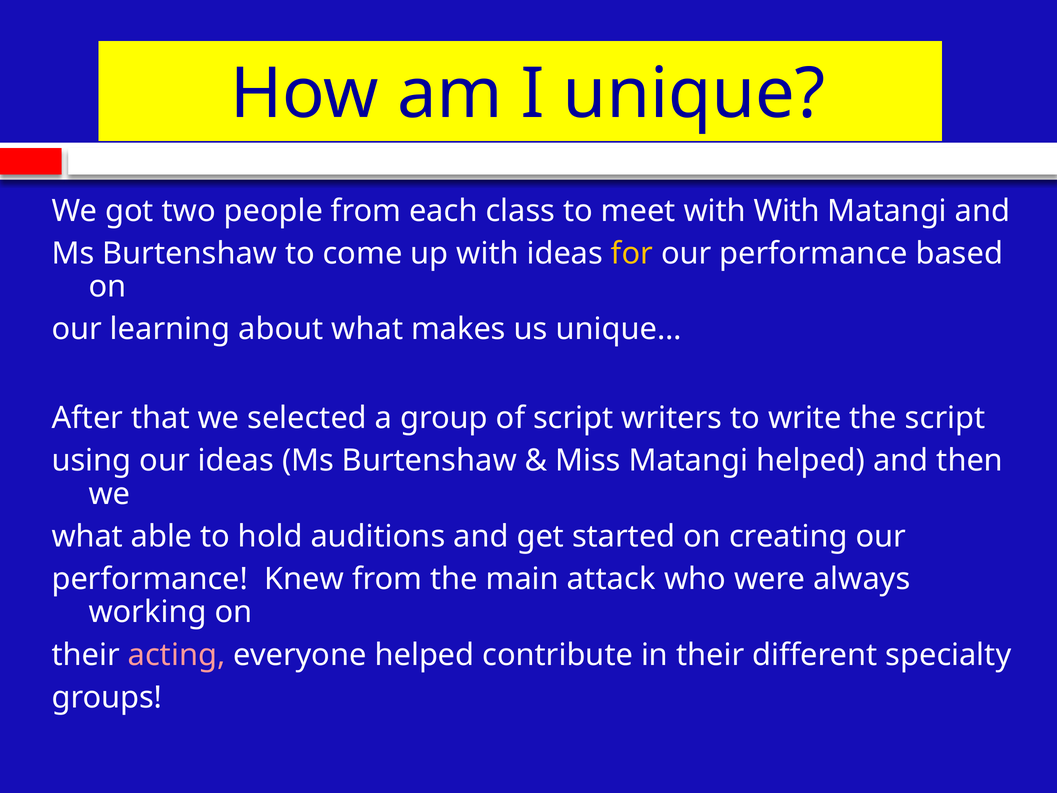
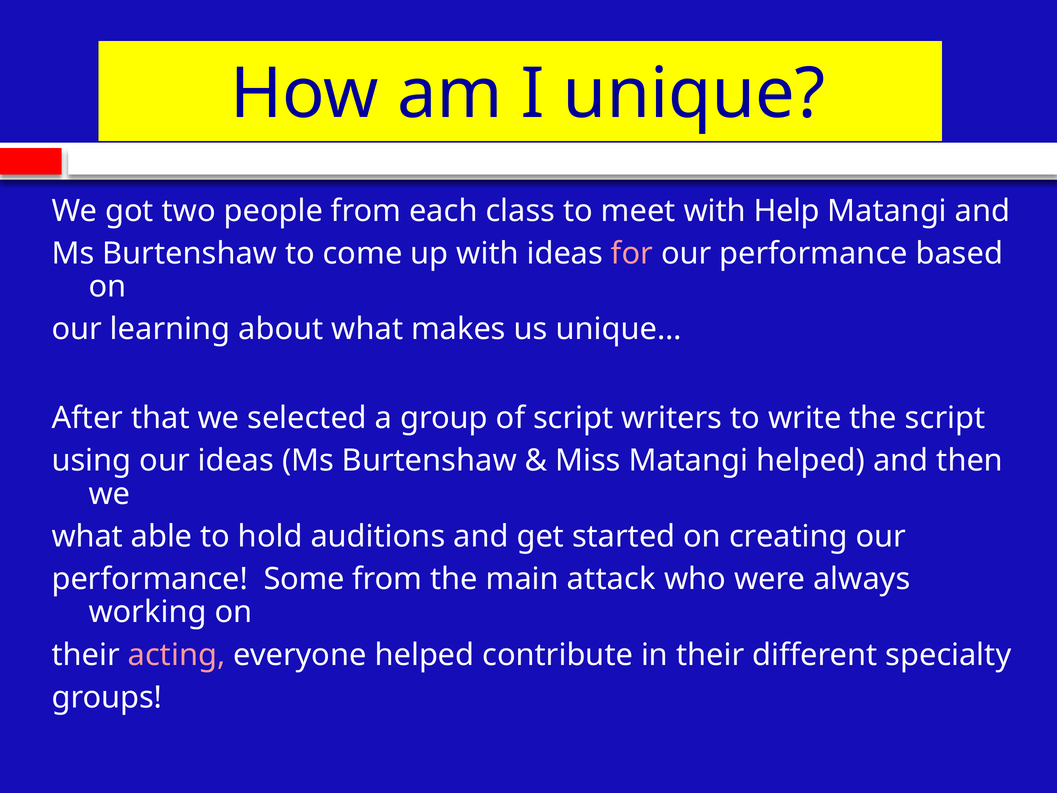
with With: With -> Help (787, 211)
for colour: yellow -> pink (632, 253)
Knew: Knew -> Some (304, 579)
